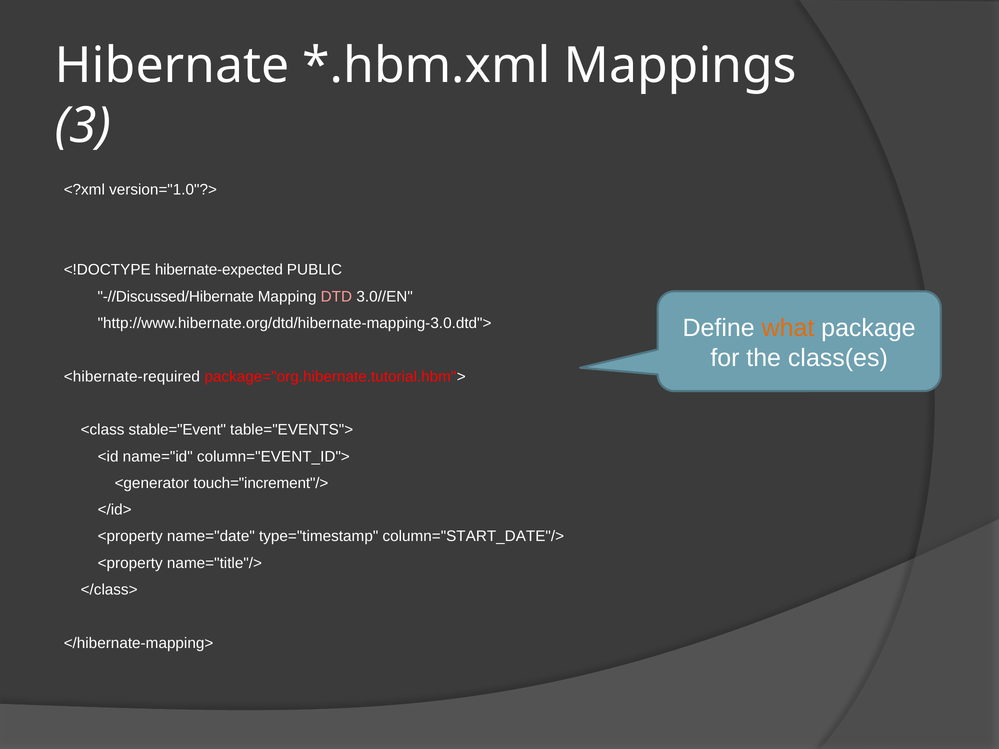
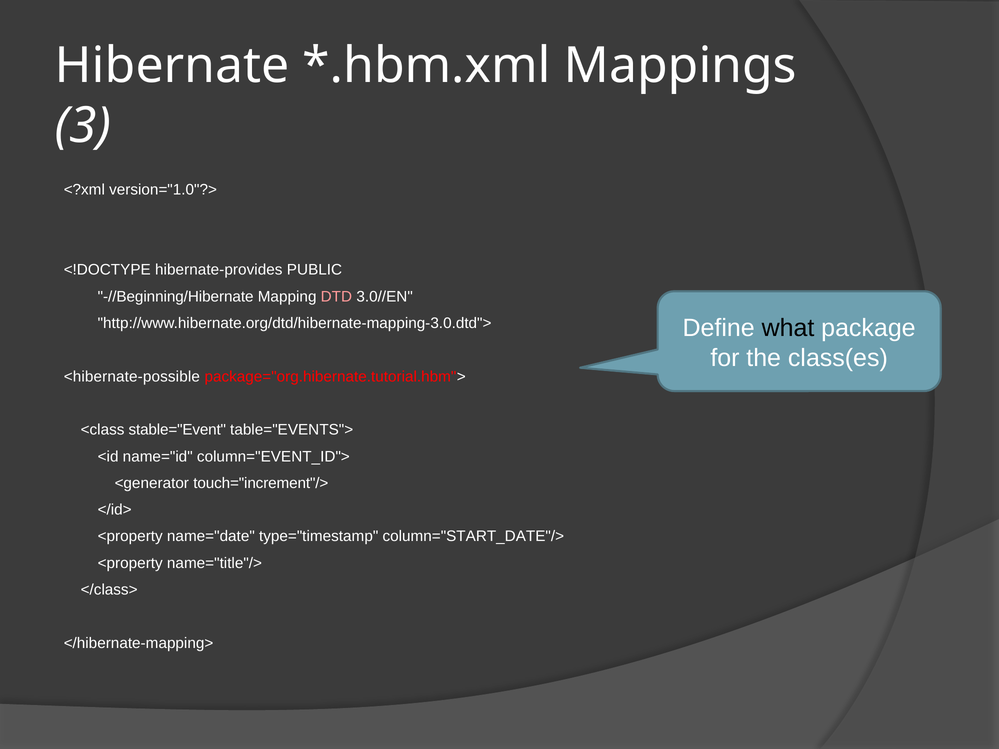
hibernate-expected: hibernate-expected -> hibernate-provides (219, 270)
-//Discussed/Hibernate: -//Discussed/Hibernate -> -//Beginning/Hibernate (176, 297)
what colour: orange -> black (788, 328)
<hibernate-required: <hibernate-required -> <hibernate-possible (132, 377)
